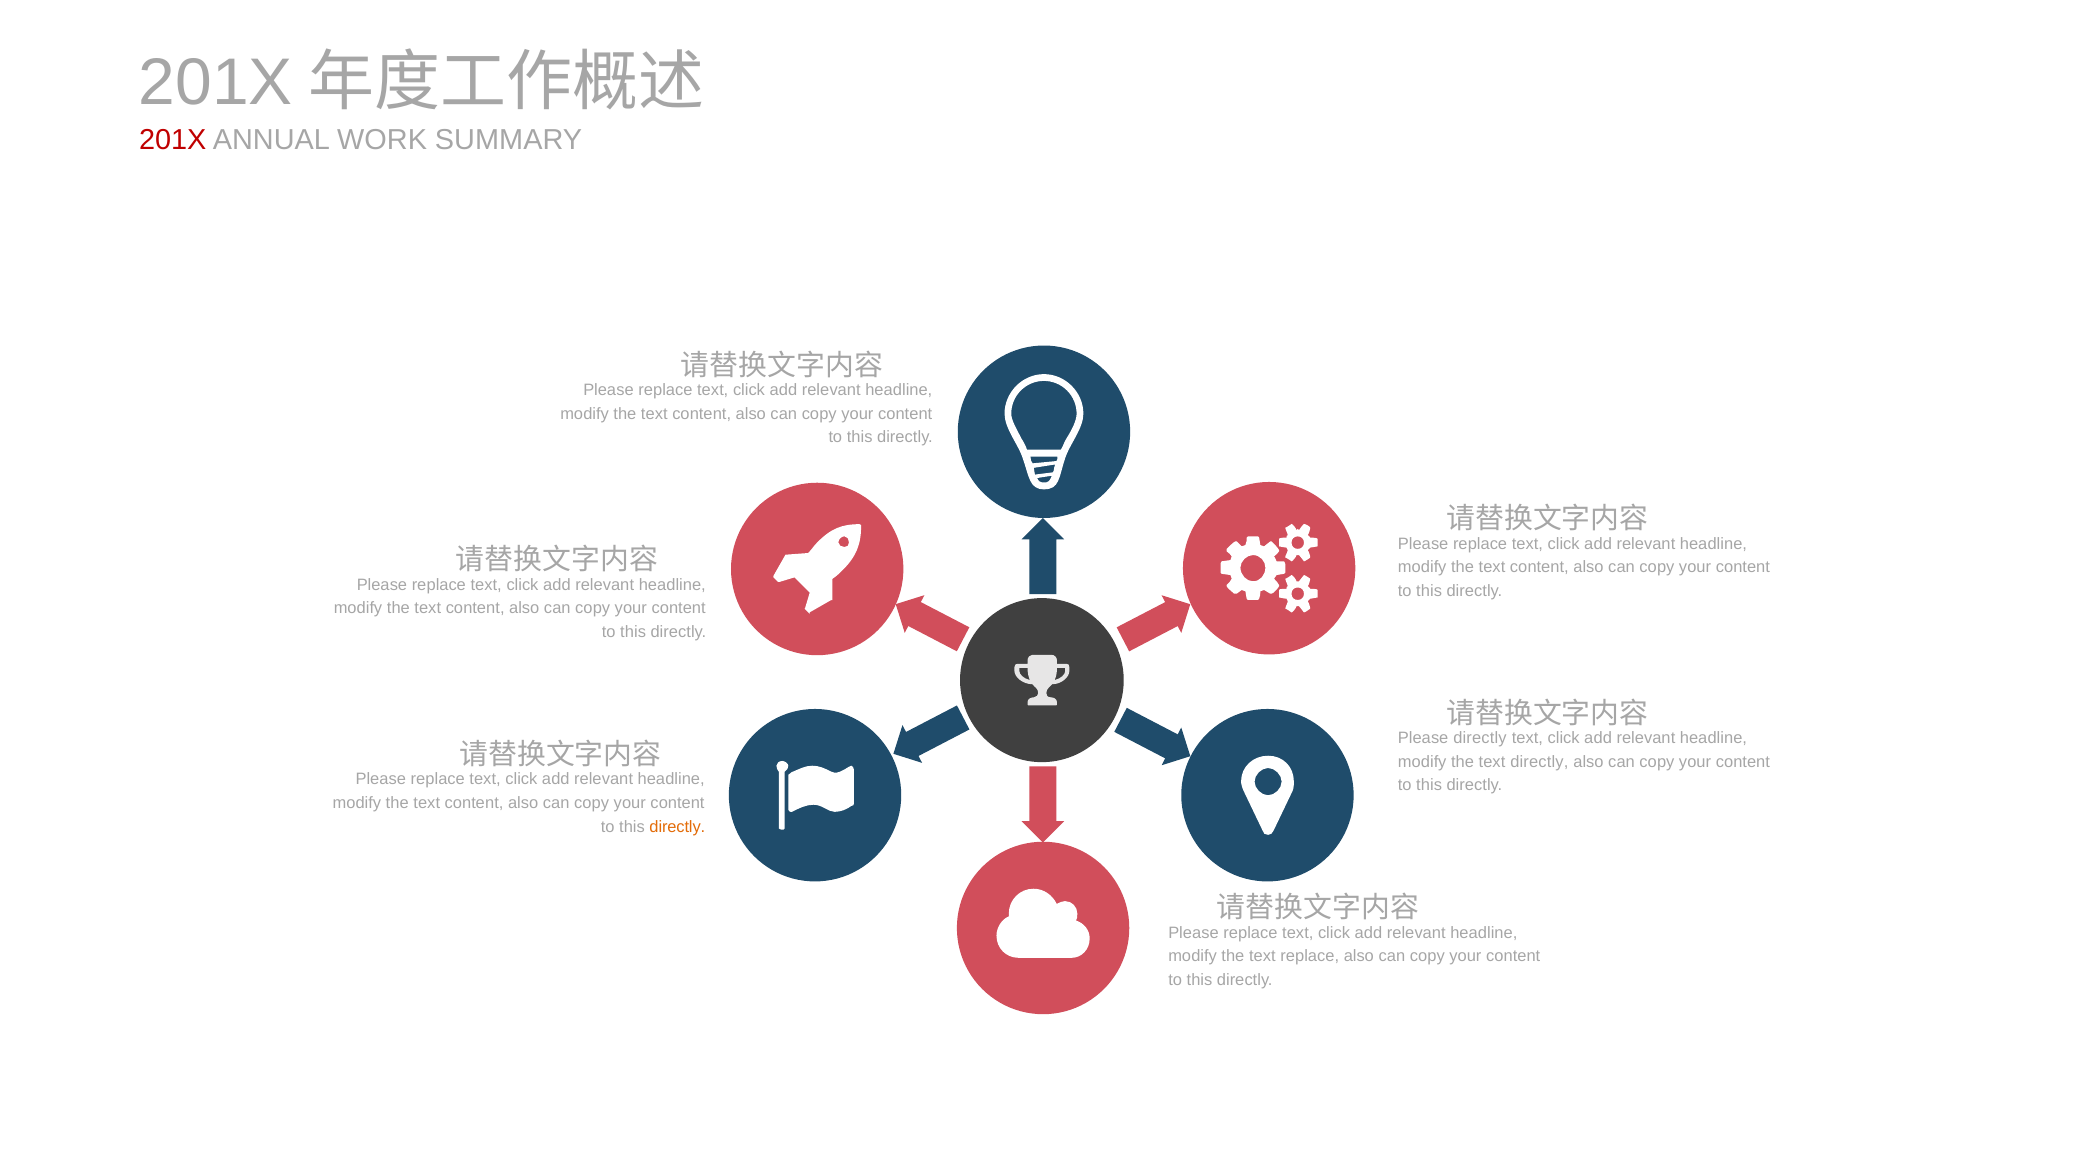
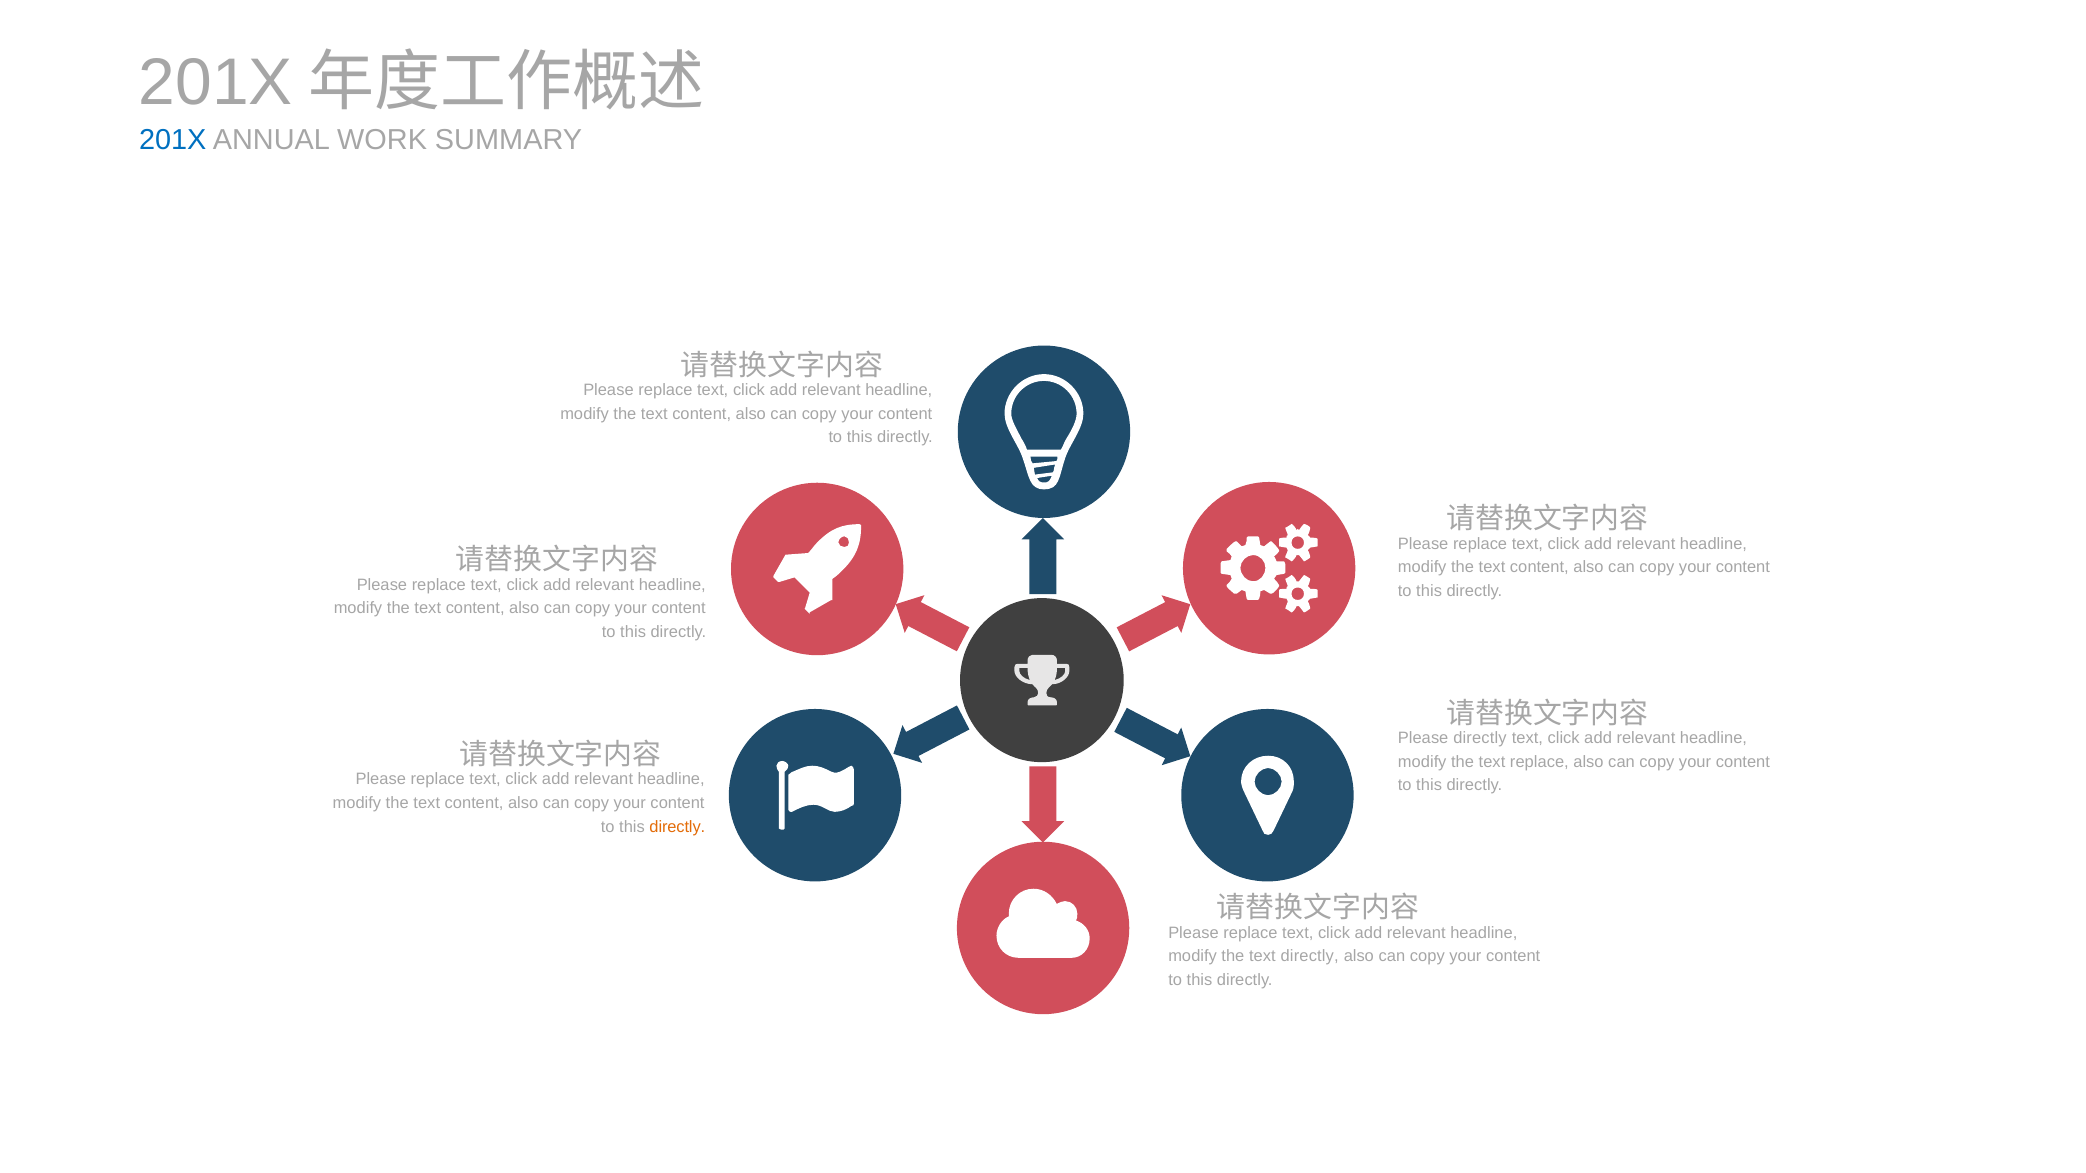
201X colour: red -> blue (173, 140)
text directly: directly -> replace (1539, 762)
text replace: replace -> directly (1310, 956)
